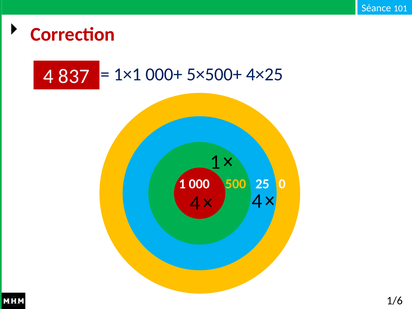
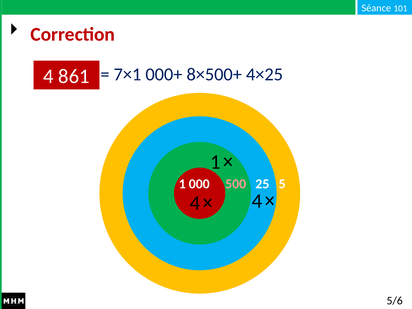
1×1: 1×1 -> 7×1 (127, 75)
5×500+: 5×500+ -> 8×500+ (214, 75)
837: 837 -> 861 (74, 76)
500 colour: yellow -> pink (236, 184)
0: 0 -> 5 (282, 184)
1/6: 1/6 -> 5/6 (395, 301)
